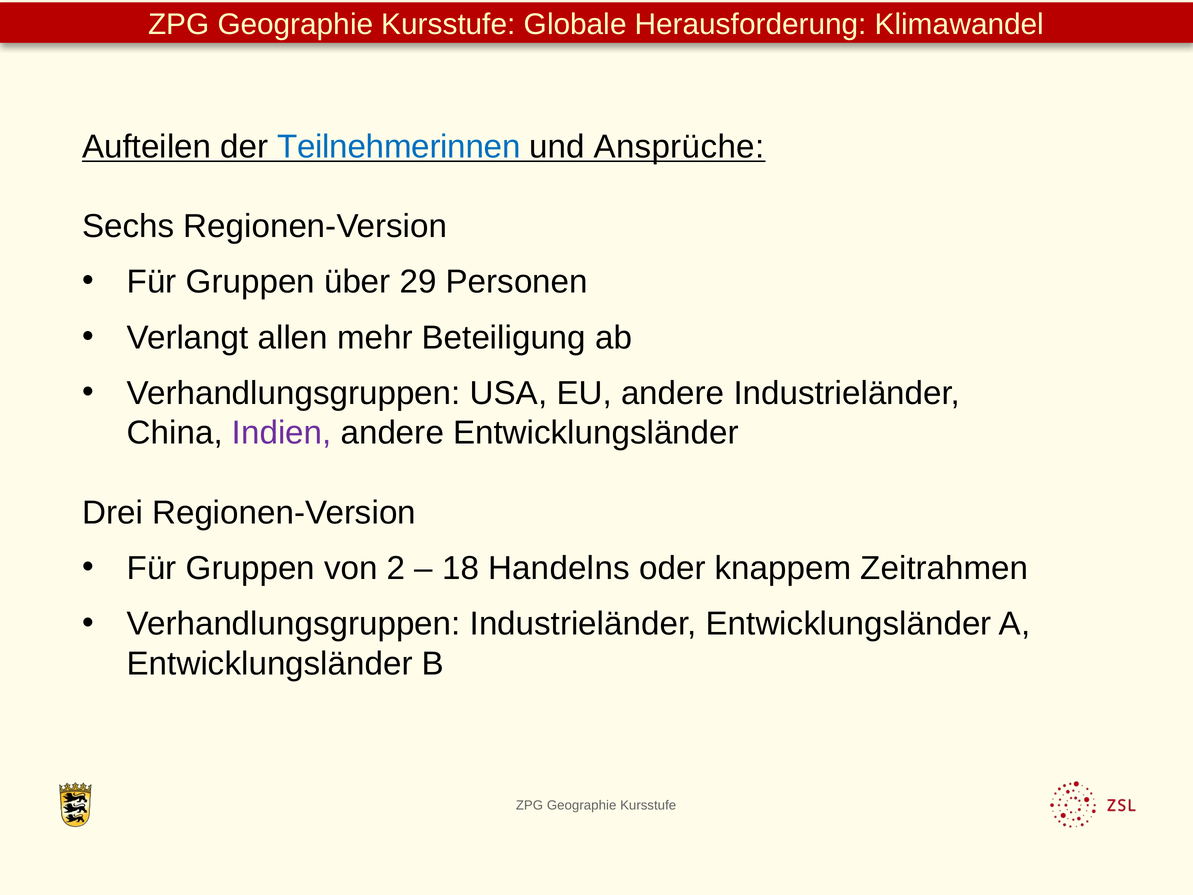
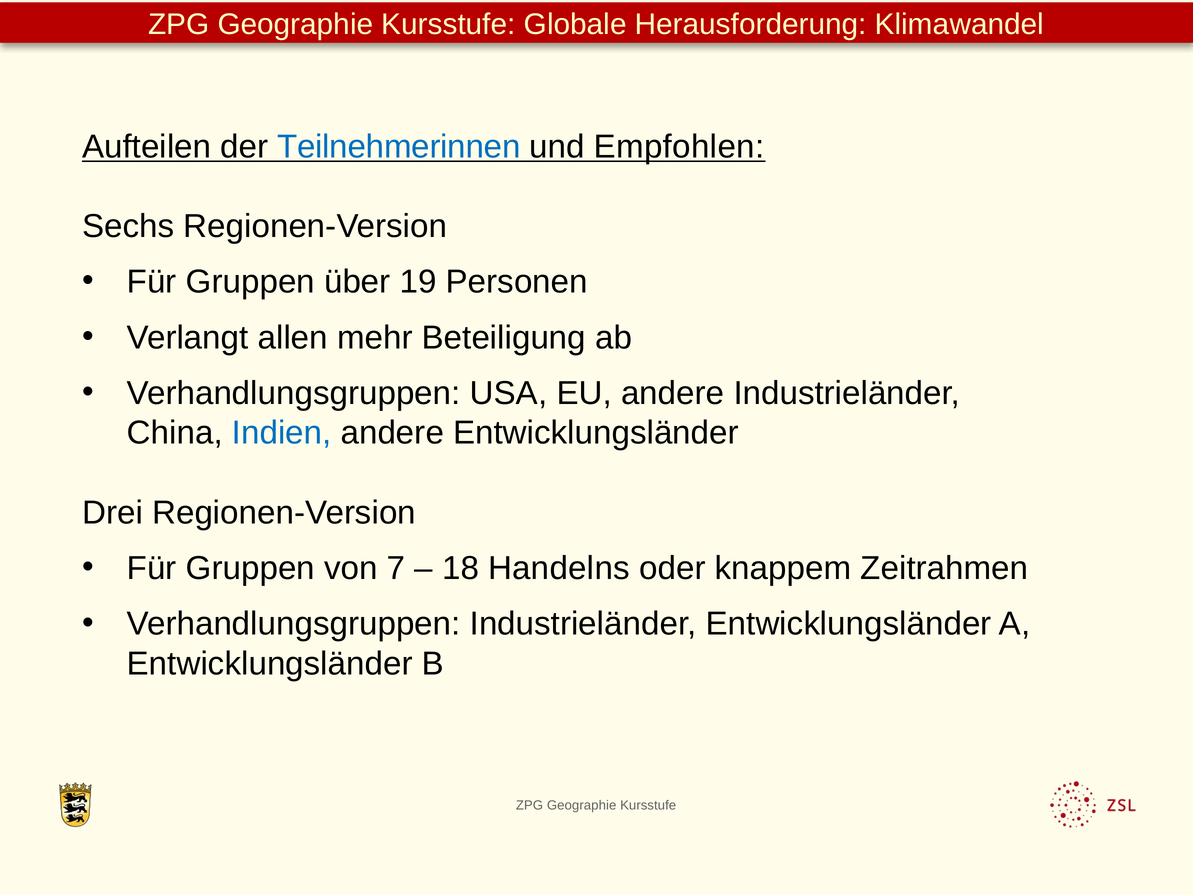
Ansprüche: Ansprüche -> Empfohlen (679, 147)
29: 29 -> 19 (418, 282)
Indien colour: purple -> blue (282, 433)
2: 2 -> 7 (396, 568)
